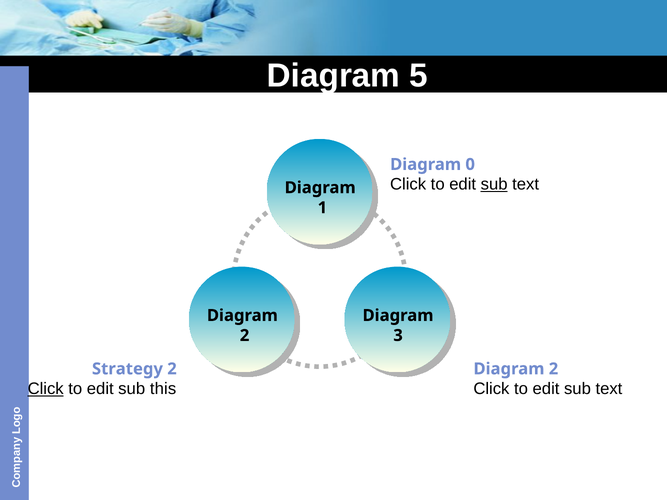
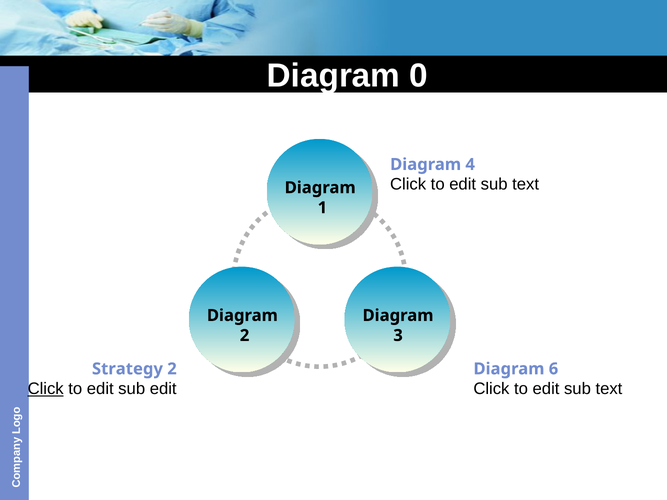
5: 5 -> 0 (419, 76)
0: 0 -> 4 (470, 165)
sub underline: present -> none (494, 185)
2: 2 -> 6 (554, 369)
sub this: this -> edit (163, 389)
